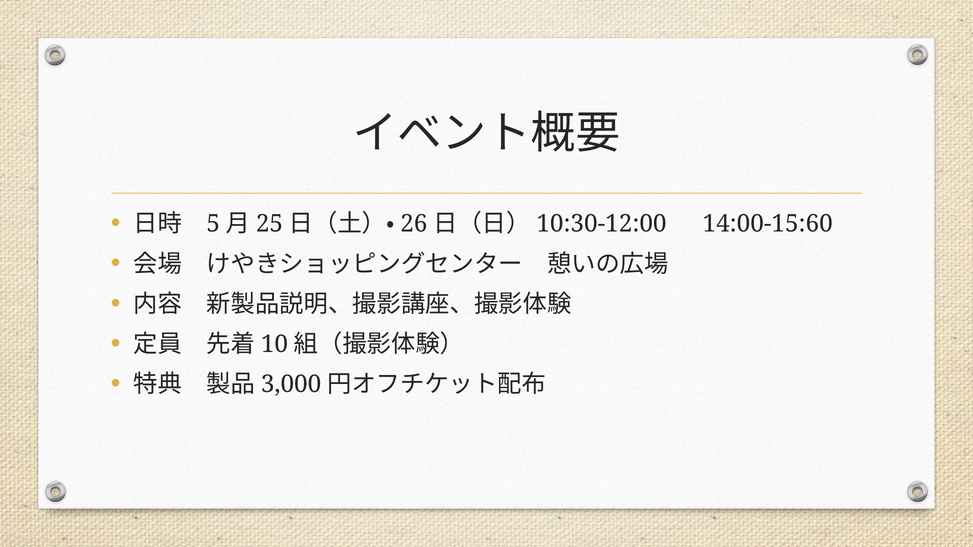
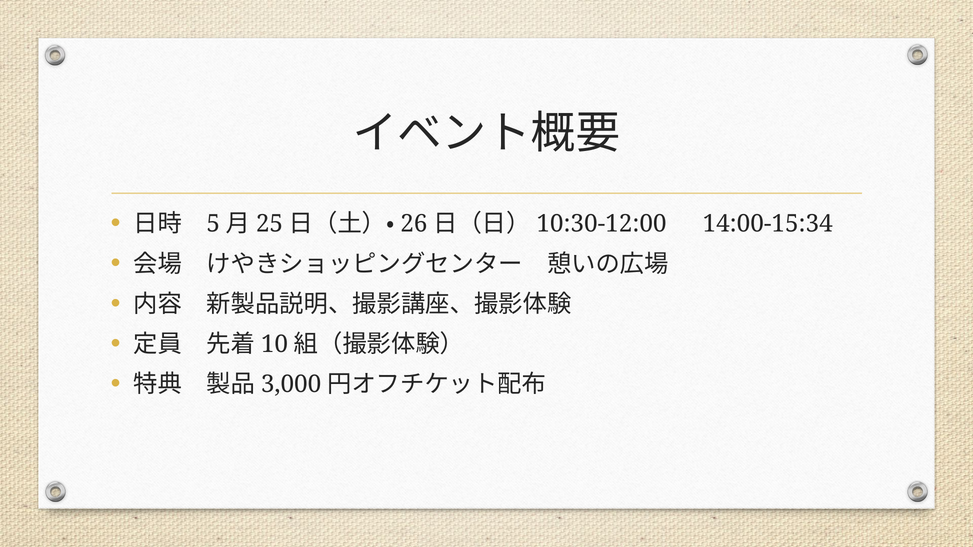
14:00-15:60: 14:00-15:60 -> 14:00-15:34 (768, 224)
